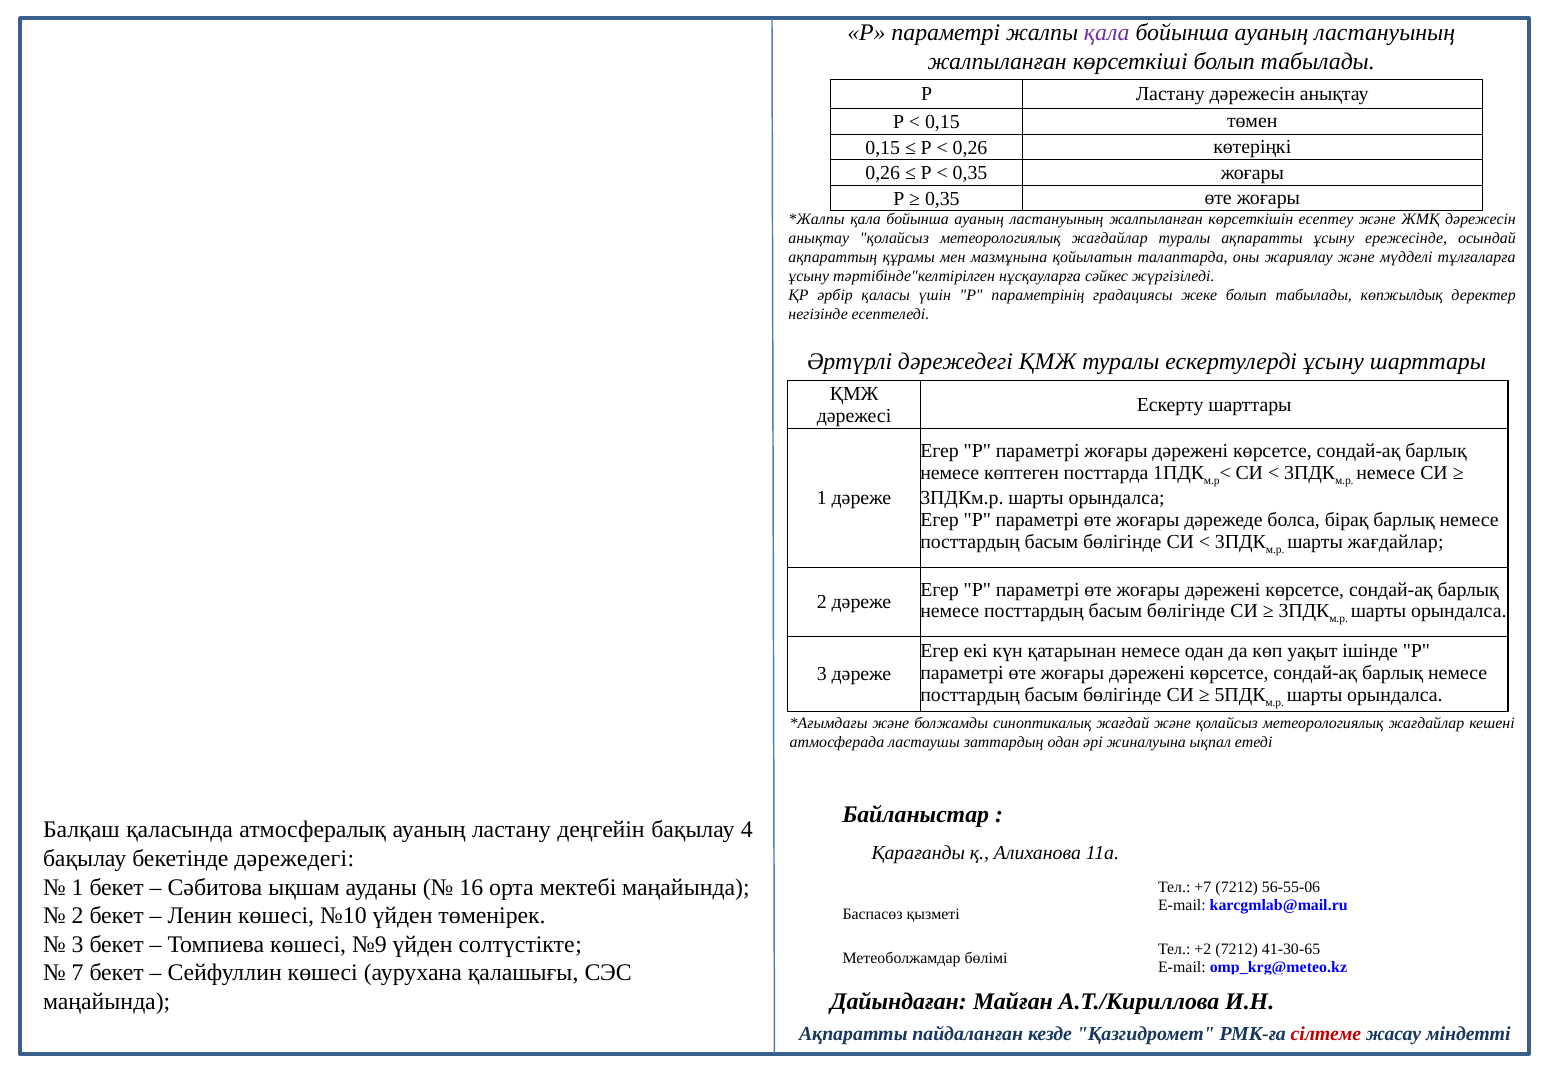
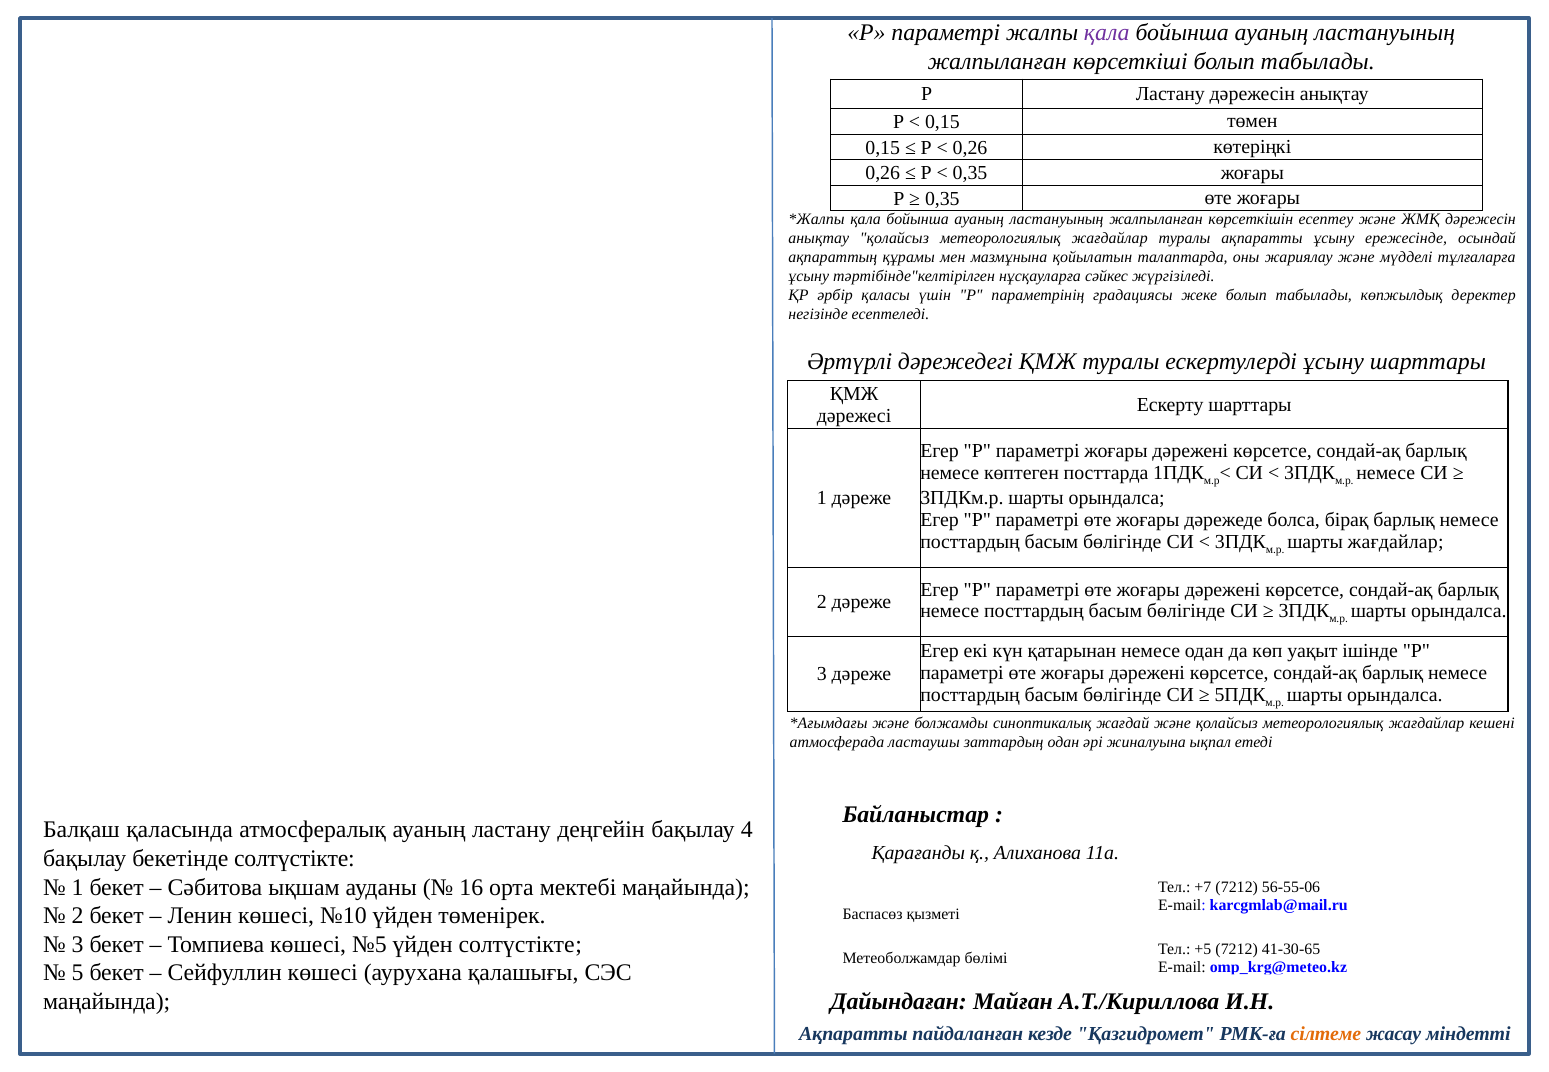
бекетінде дәрежедегі: дәрежедегі -> солтүстікте (294, 859)
№9: №9 -> №5 (369, 945)
+2: +2 -> +5 (1203, 950)
7: 7 -> 5 (78, 973)
сілтеме colour: red -> orange (1326, 1035)
